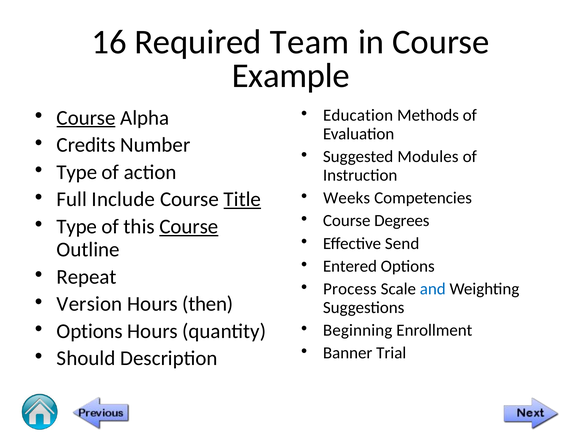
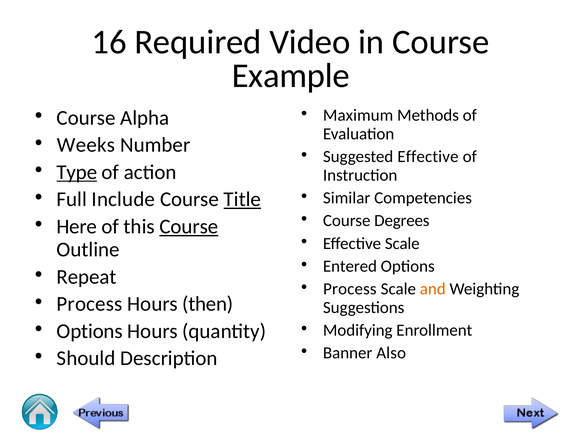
Team: Team -> Video (310, 42)
Education: Education -> Maximum (358, 115)
Course underline: present -> none (86, 118)
Credits: Credits -> Weeks (86, 145)
Suggested Modules: Modules -> Effective (428, 157)
Type underline: none -> present (77, 172)
Weeks: Weeks -> Similar (347, 198)
Type: Type -> Here (77, 226)
Effective Send: Send -> Scale (402, 243)
and colour: blue -> orange (433, 289)
Version: Version -> Process (89, 304)
Beginning: Beginning -> Modifying (358, 330)
Trial: Trial -> Also (391, 353)
